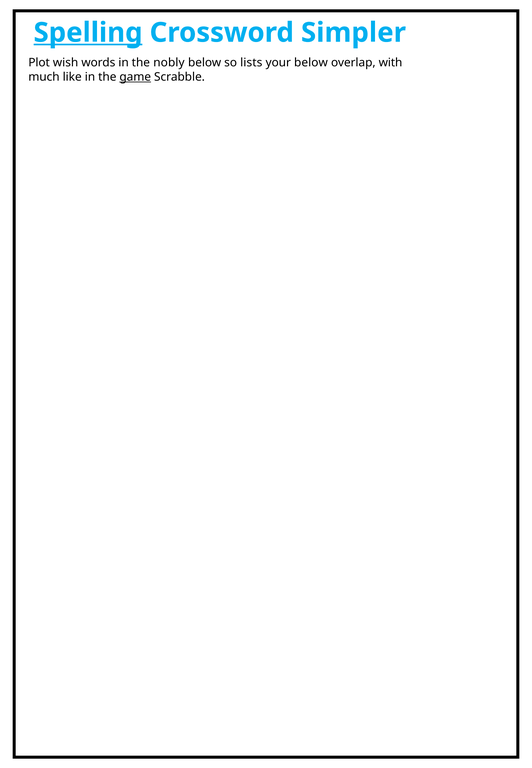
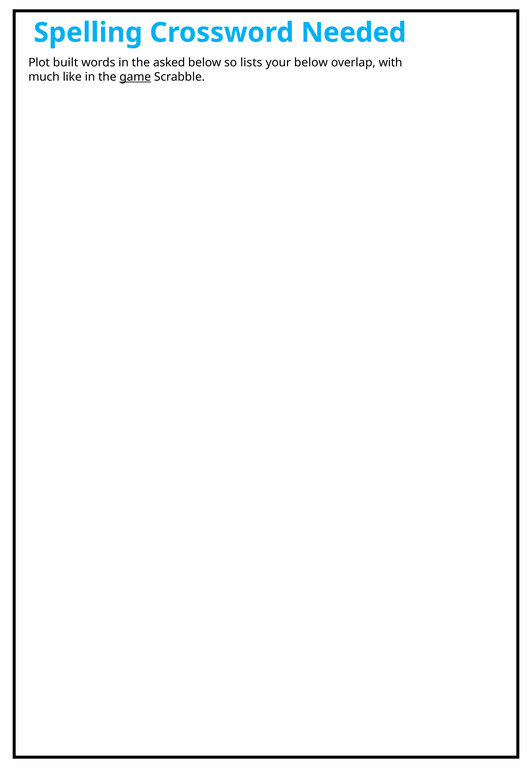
Spelling underline: present -> none (88, 33)
Simpler: Simpler -> Needed (354, 33)
wish: wish -> built (66, 63)
nobly: nobly -> asked (169, 63)
